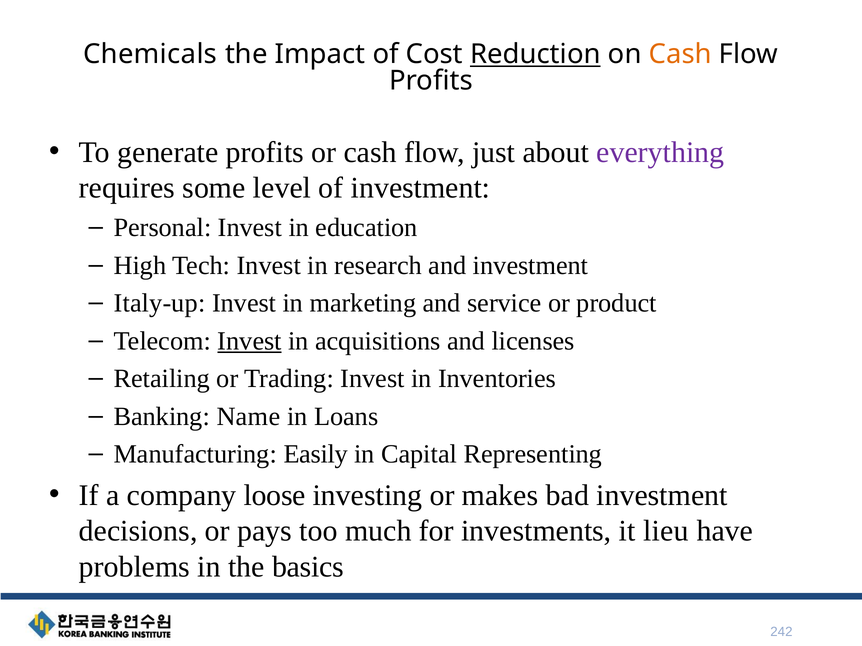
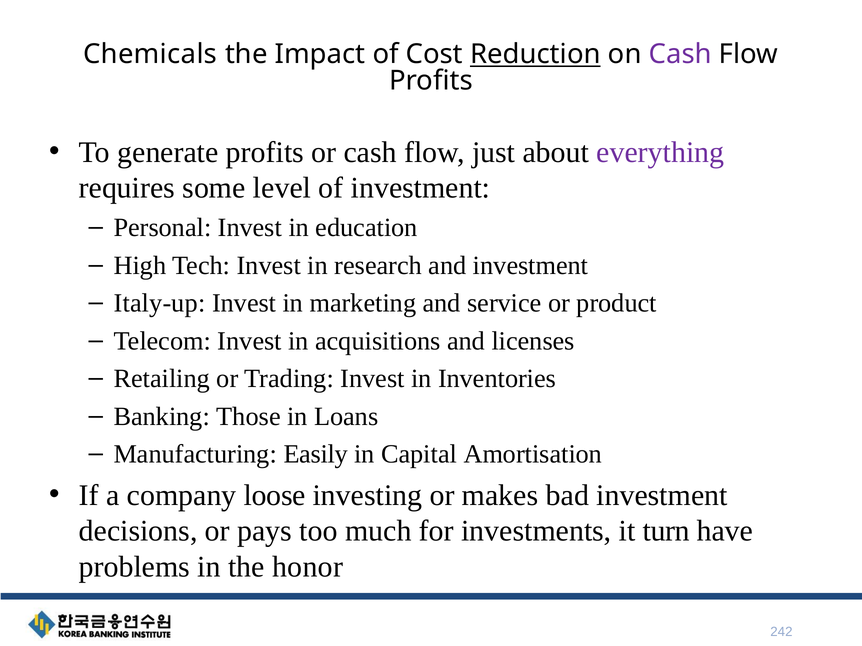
Cash colour: orange -> purple (680, 54)
Invest underline: present -> none (250, 341)
Name: Name -> Those (249, 417)
Representing: Representing -> Amortisation (533, 455)
lieu: lieu -> turn (666, 531)
basics: basics -> honor (308, 567)
